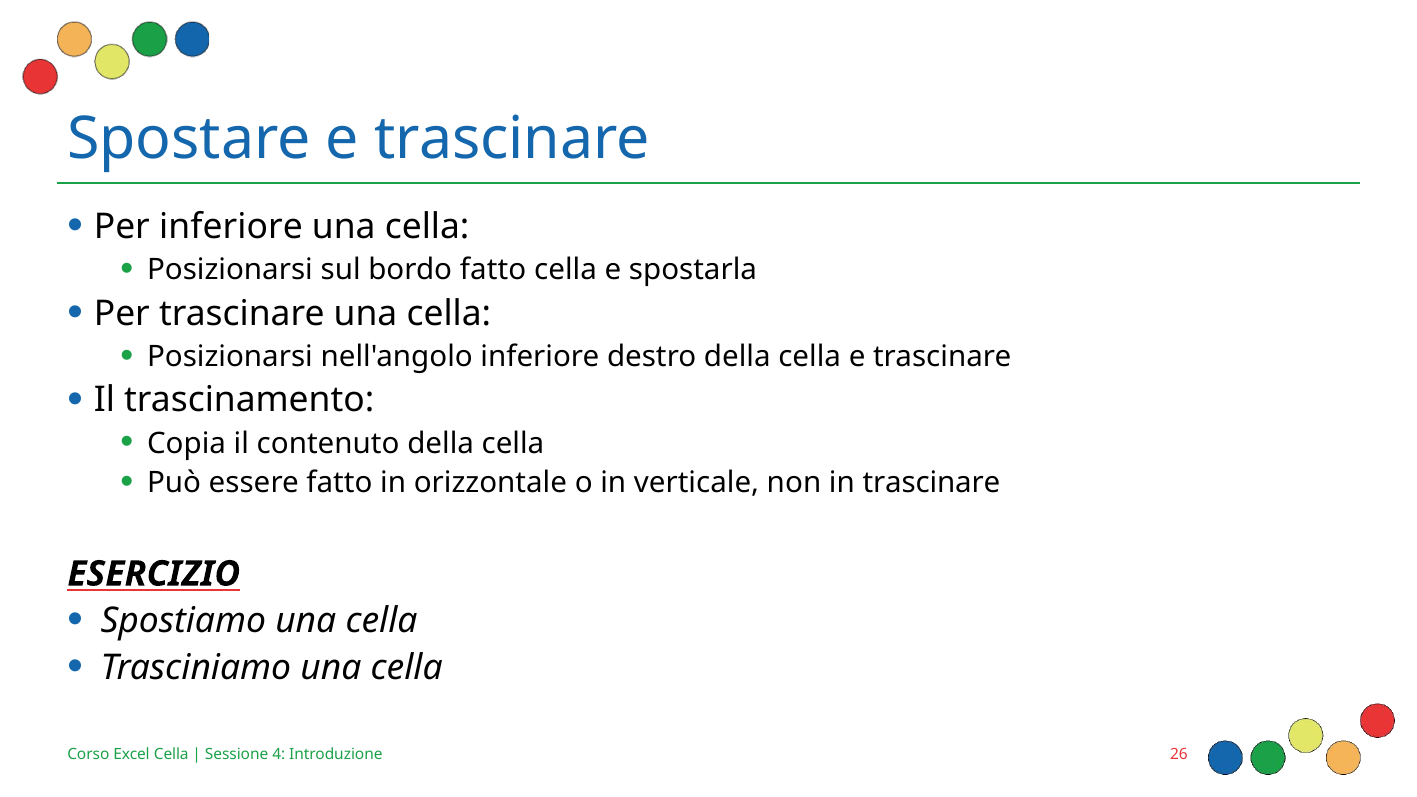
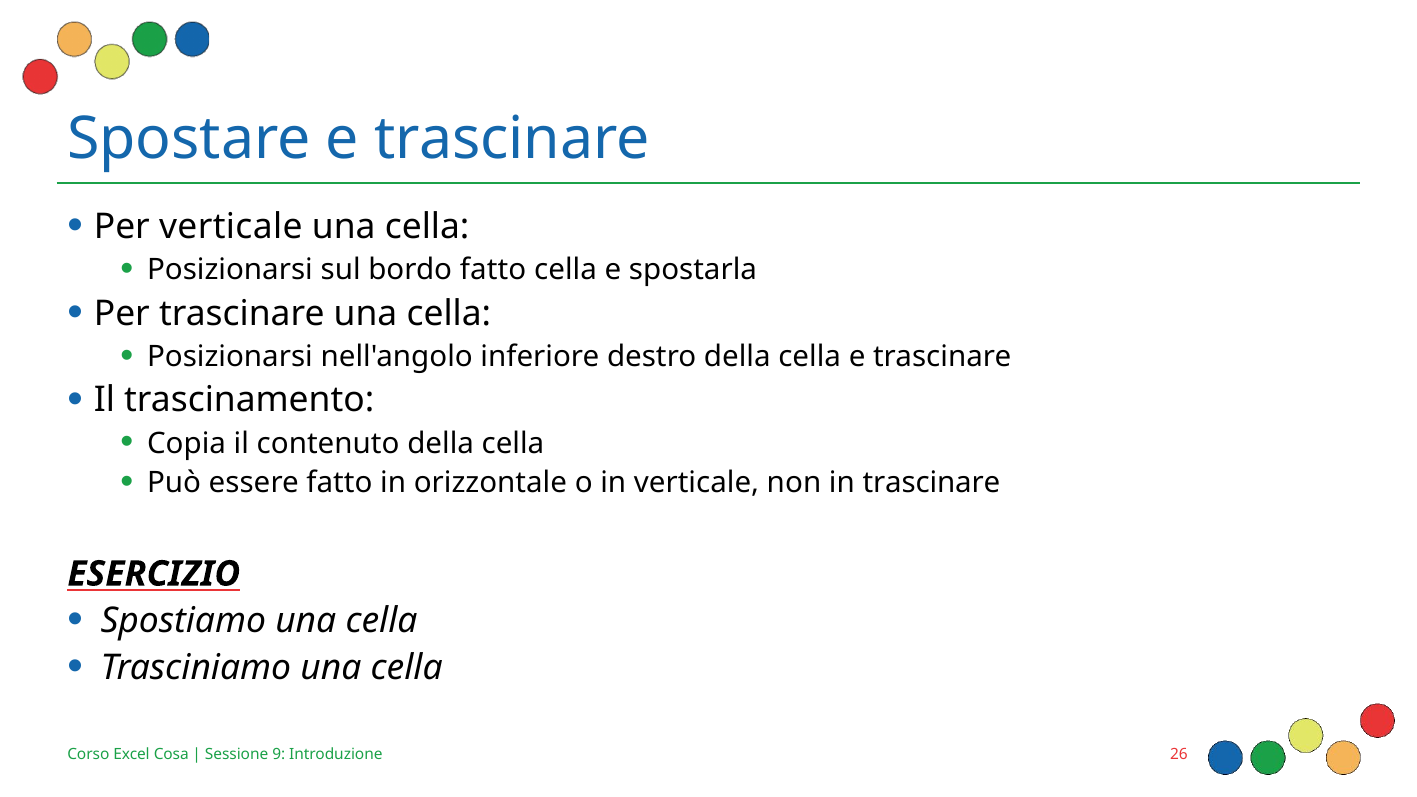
Per inferiore: inferiore -> verticale (231, 227)
Excel Cella: Cella -> Cosa (171, 755)
4: 4 -> 9 (279, 755)
